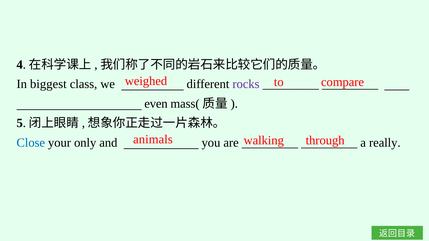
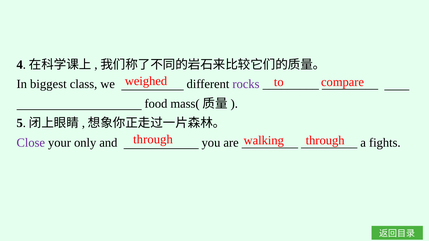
even: even -> food (156, 104)
animals: animals -> through (153, 140)
Close colour: blue -> purple (31, 143)
really: really -> fights (385, 143)
